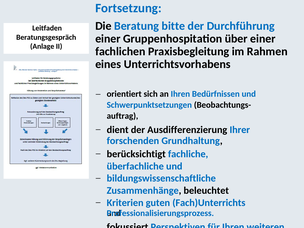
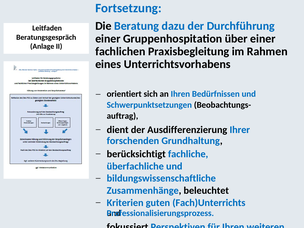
bitte: bitte -> dazu (173, 26)
